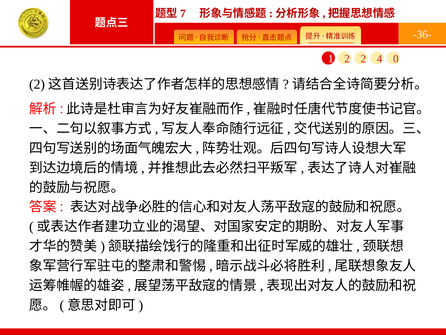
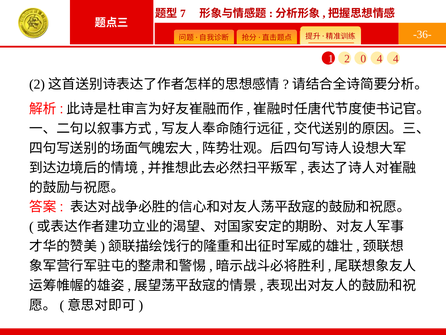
2 2: 2 -> 0 (363, 59)
4 0: 0 -> 4 (396, 59)
